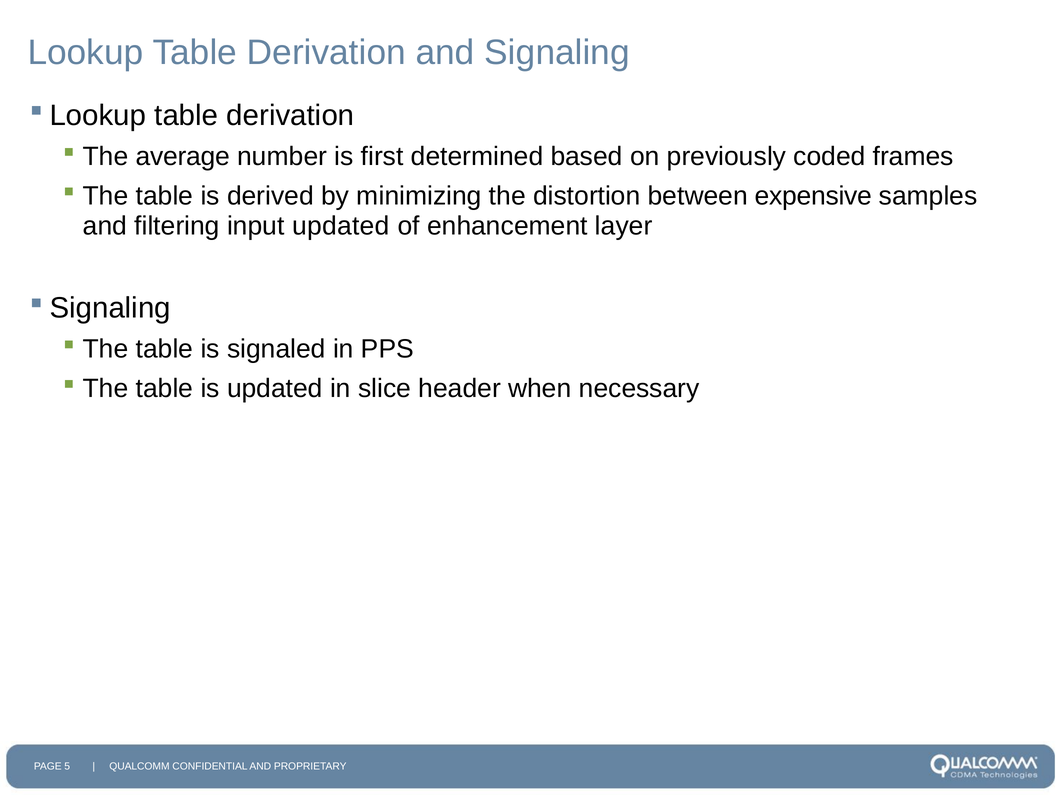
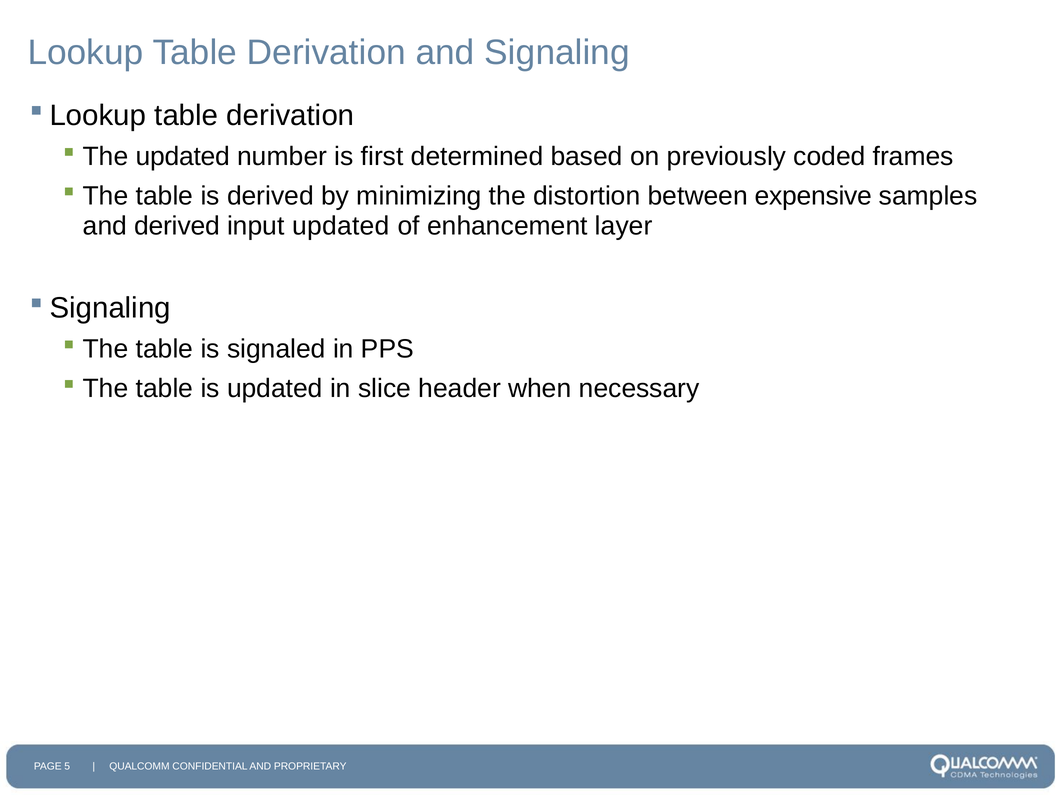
The average: average -> updated (183, 157)
and filtering: filtering -> derived (177, 226)
